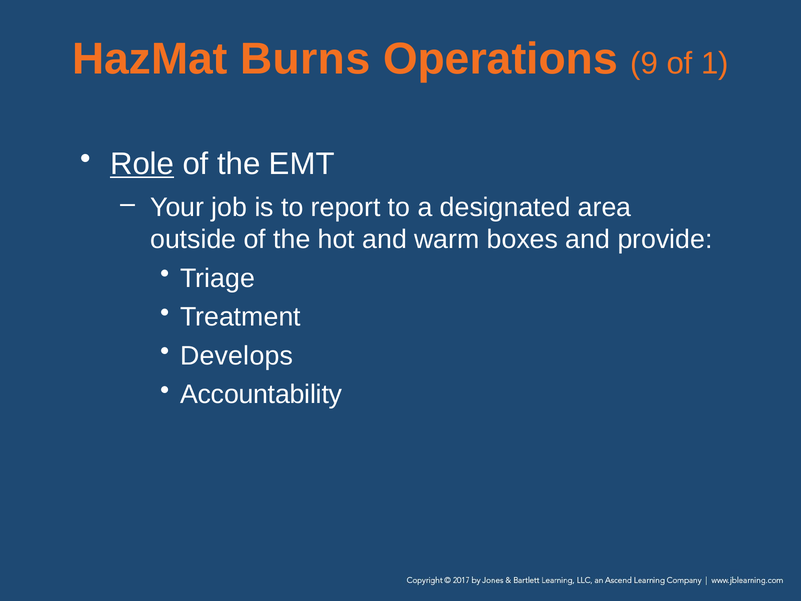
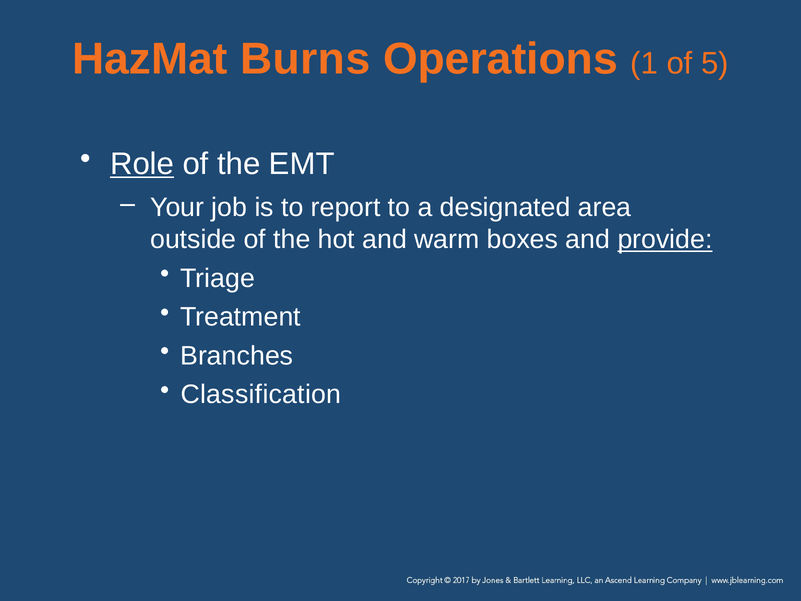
9: 9 -> 1 (644, 63)
1: 1 -> 5 (715, 63)
provide underline: none -> present (665, 240)
Develops: Develops -> Branches (237, 356)
Accountability: Accountability -> Classification (261, 394)
